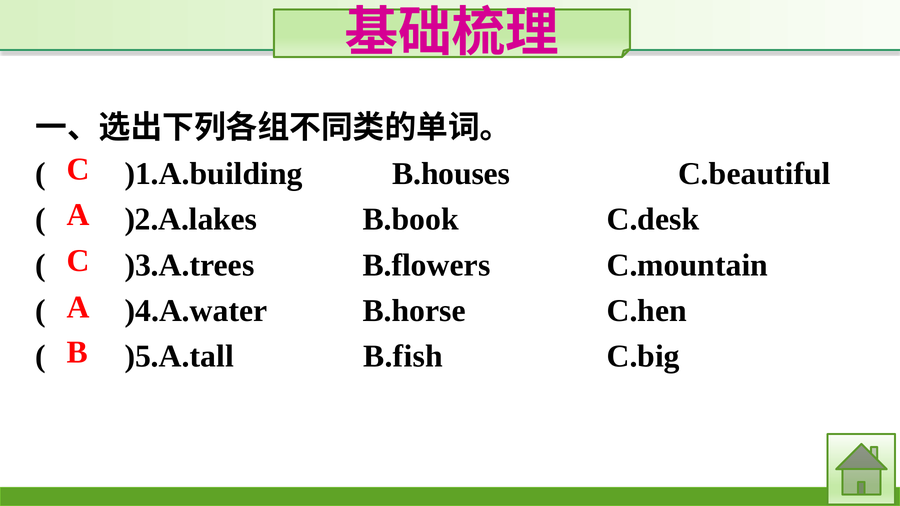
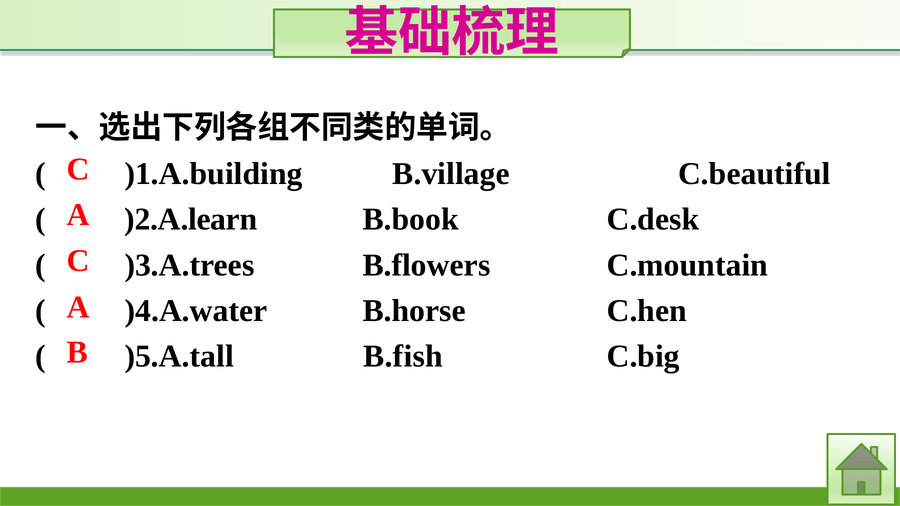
B.houses: B.houses -> B.village (451, 174)
)2.A.lakes: )2.A.lakes -> )2.A.learn (191, 219)
